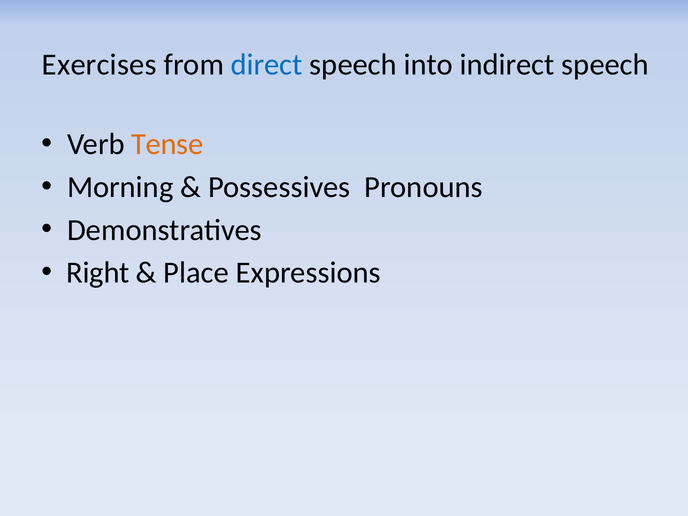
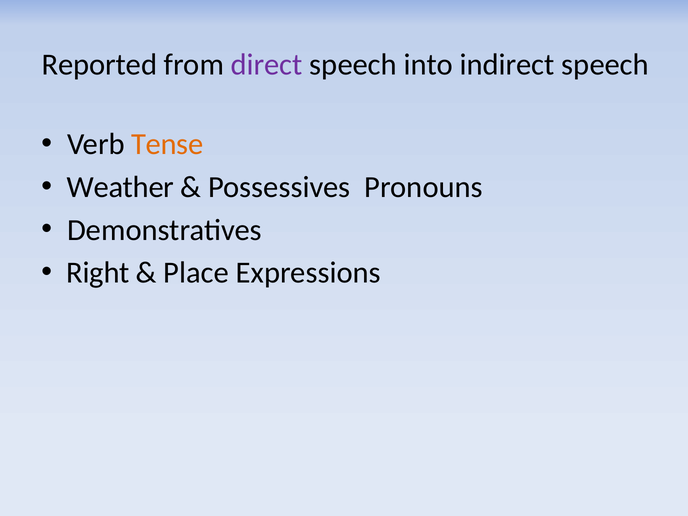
Exercises: Exercises -> Reported (100, 65)
direct colour: blue -> purple (267, 65)
Morning: Morning -> Weather (120, 187)
